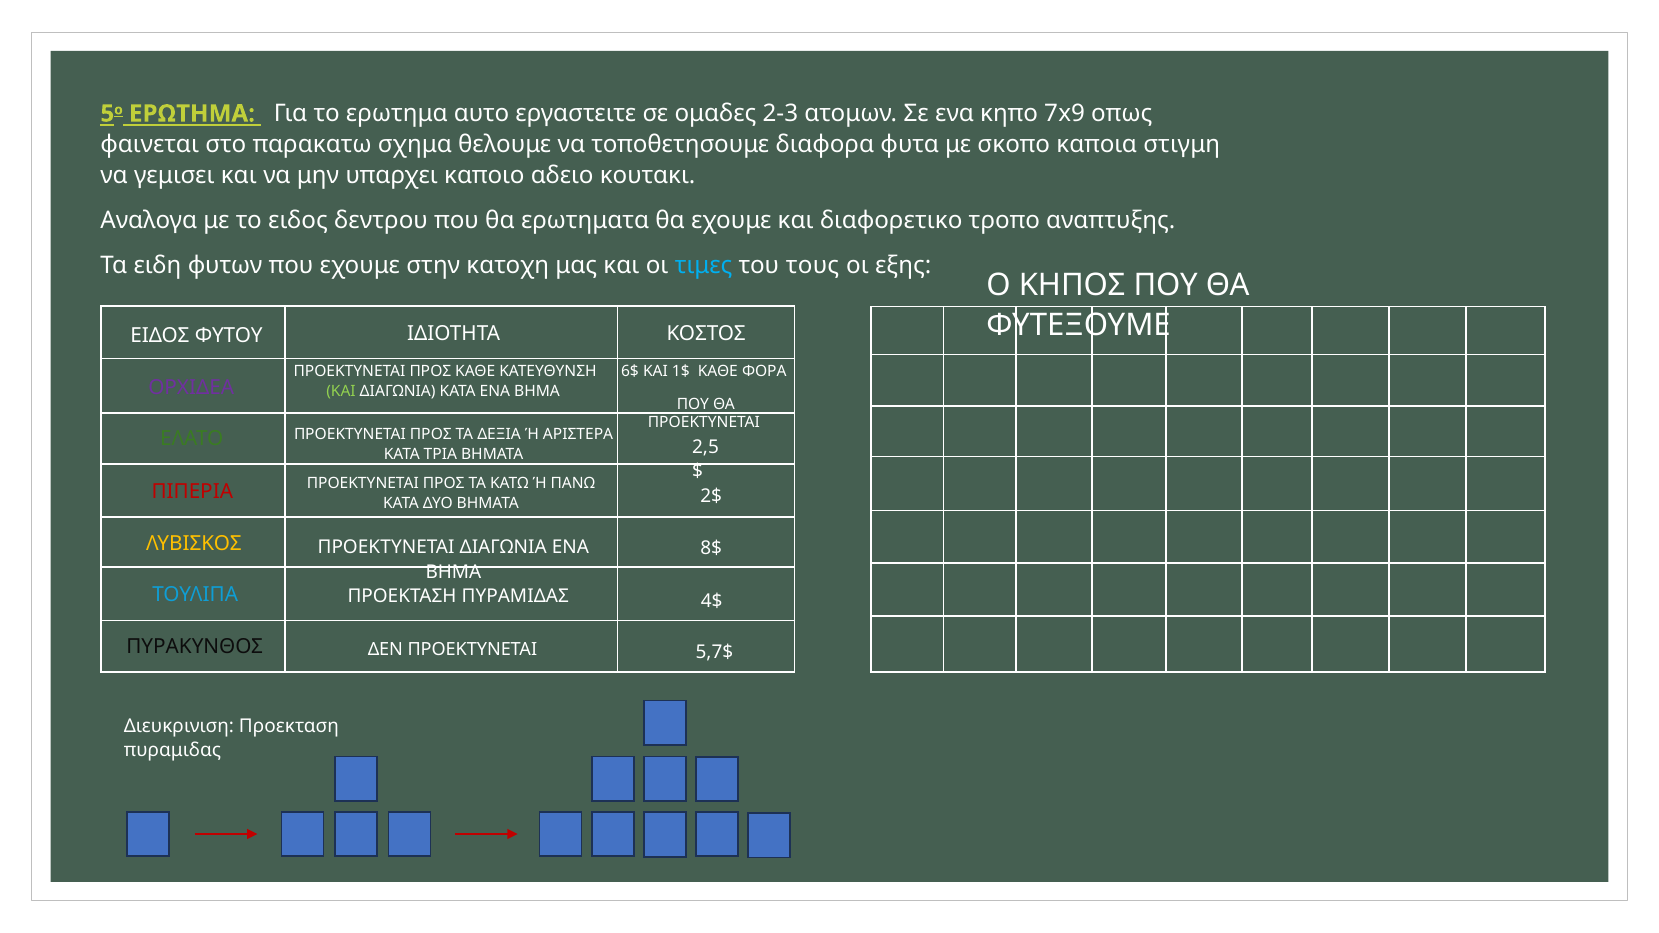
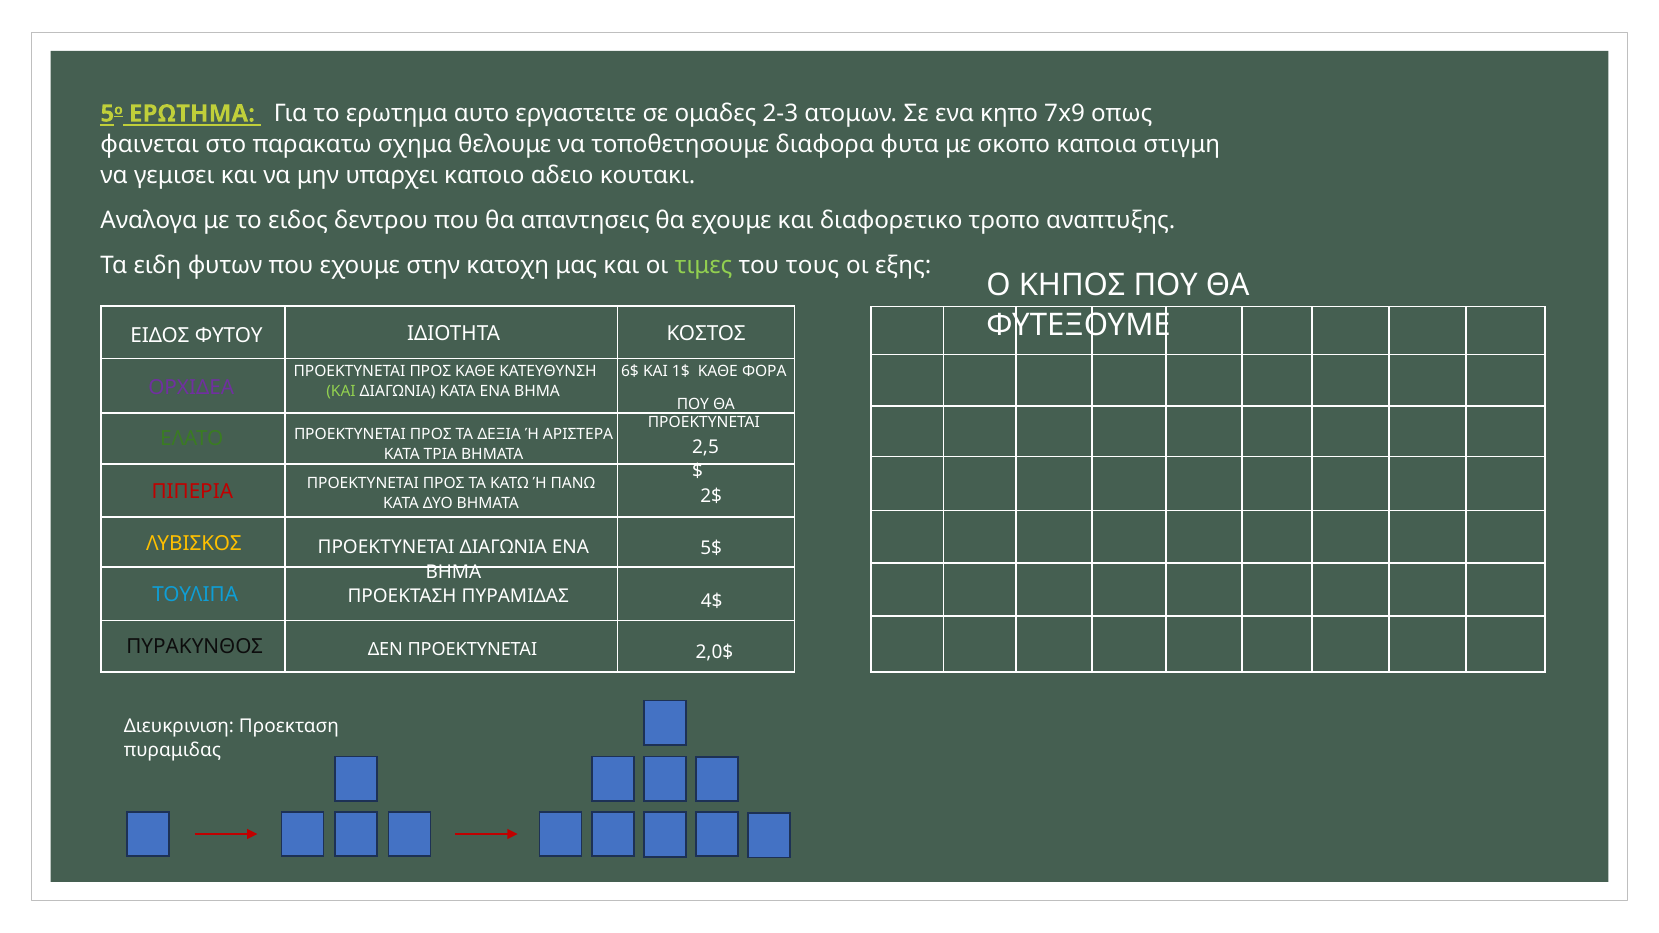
ερωτηματα: ερωτηματα -> απαντησεις (585, 221)
τιμες colour: light blue -> light green (704, 265)
8$: 8$ -> 5$ (711, 548)
5,7$: 5,7$ -> 2,0$ (714, 652)
